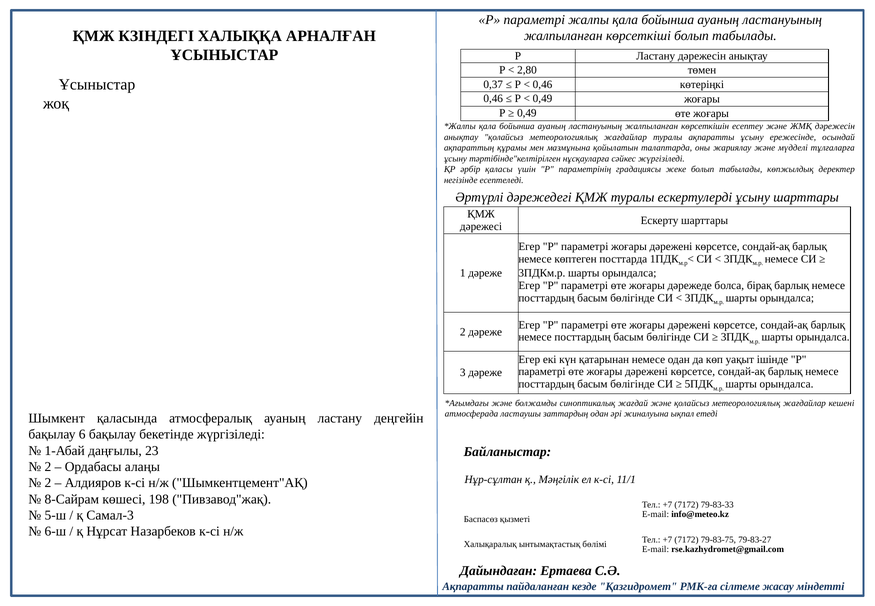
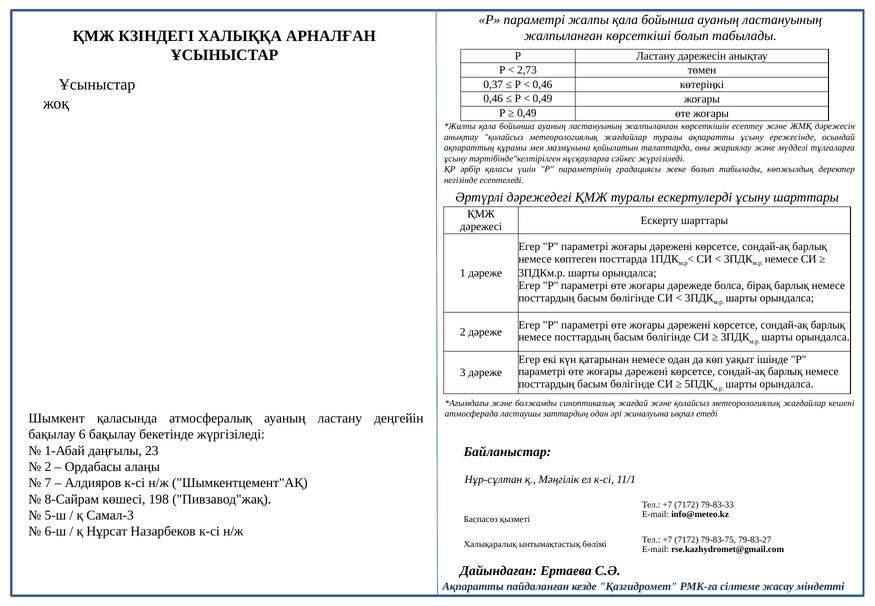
2,80: 2,80 -> 2,73 (527, 70)
2: 2 -> 7 (48, 483)
